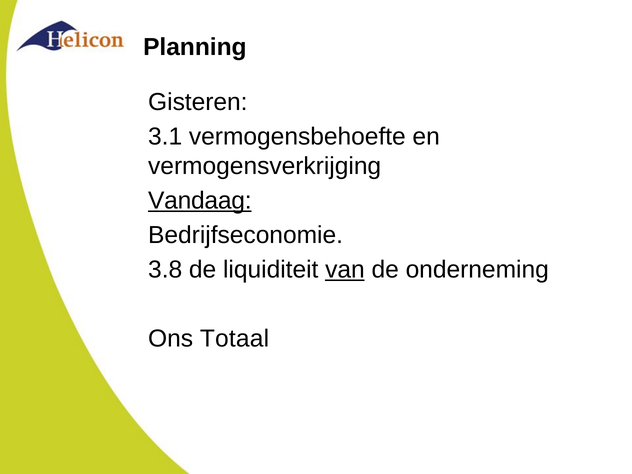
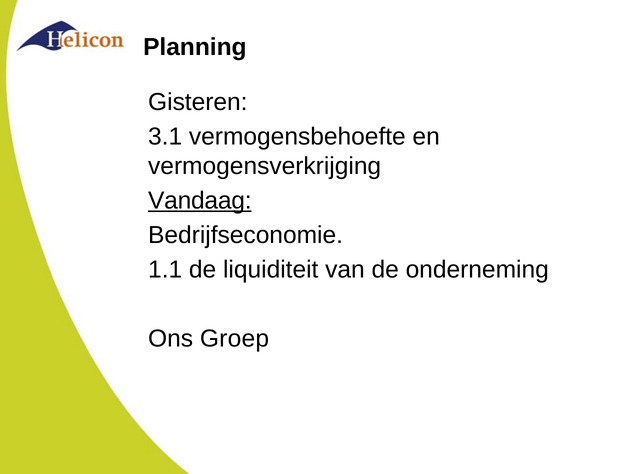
3.8: 3.8 -> 1.1 (165, 270)
van underline: present -> none (345, 270)
Totaal: Totaal -> Groep (235, 338)
